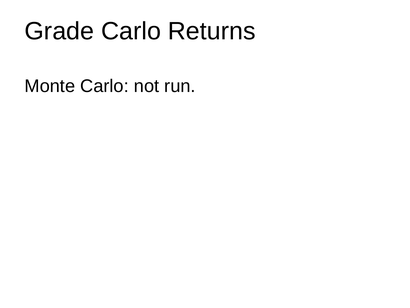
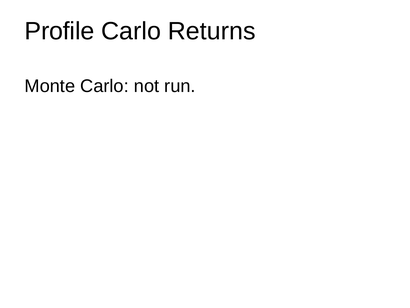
Grade: Grade -> Profile (59, 31)
